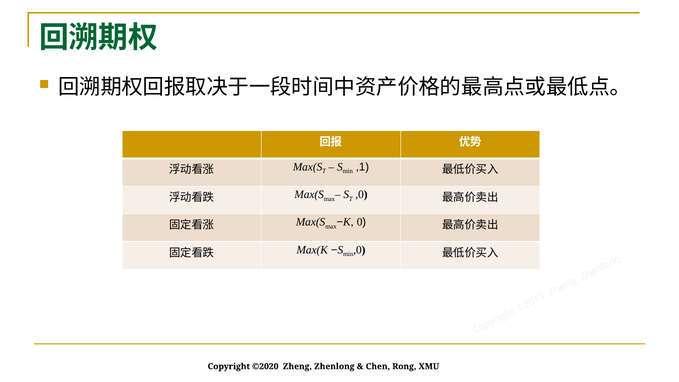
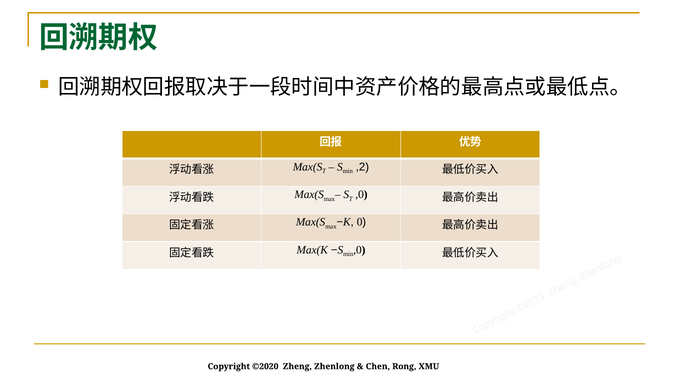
,1: ,1 -> ,2 (362, 167)
